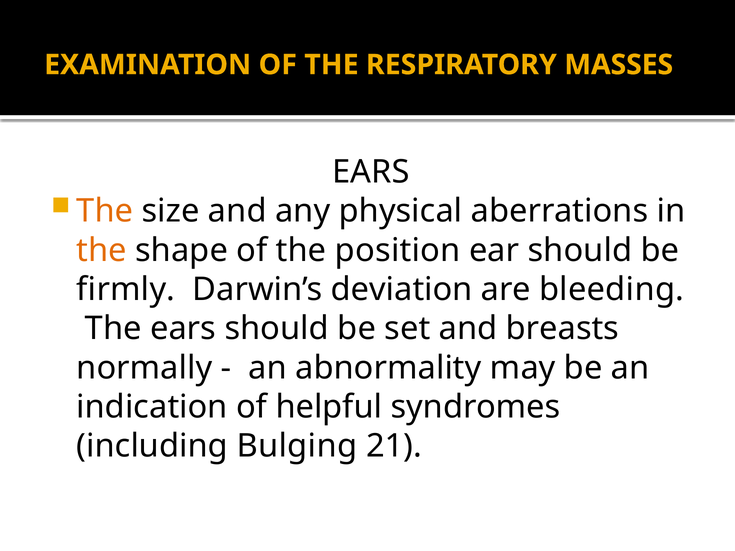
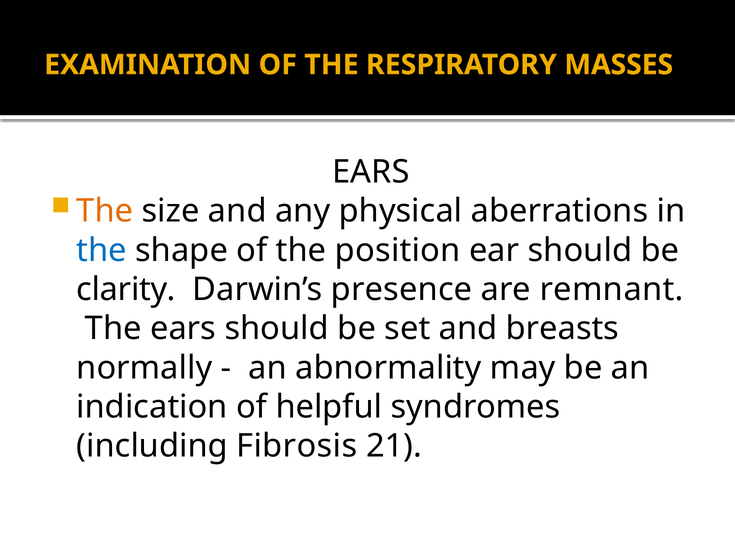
the colour: orange -> blue (102, 250)
firmly: firmly -> clarity (126, 290)
deviation: deviation -> presence (402, 290)
bleeding: bleeding -> remnant (612, 290)
Bulging: Bulging -> Fibrosis (297, 446)
